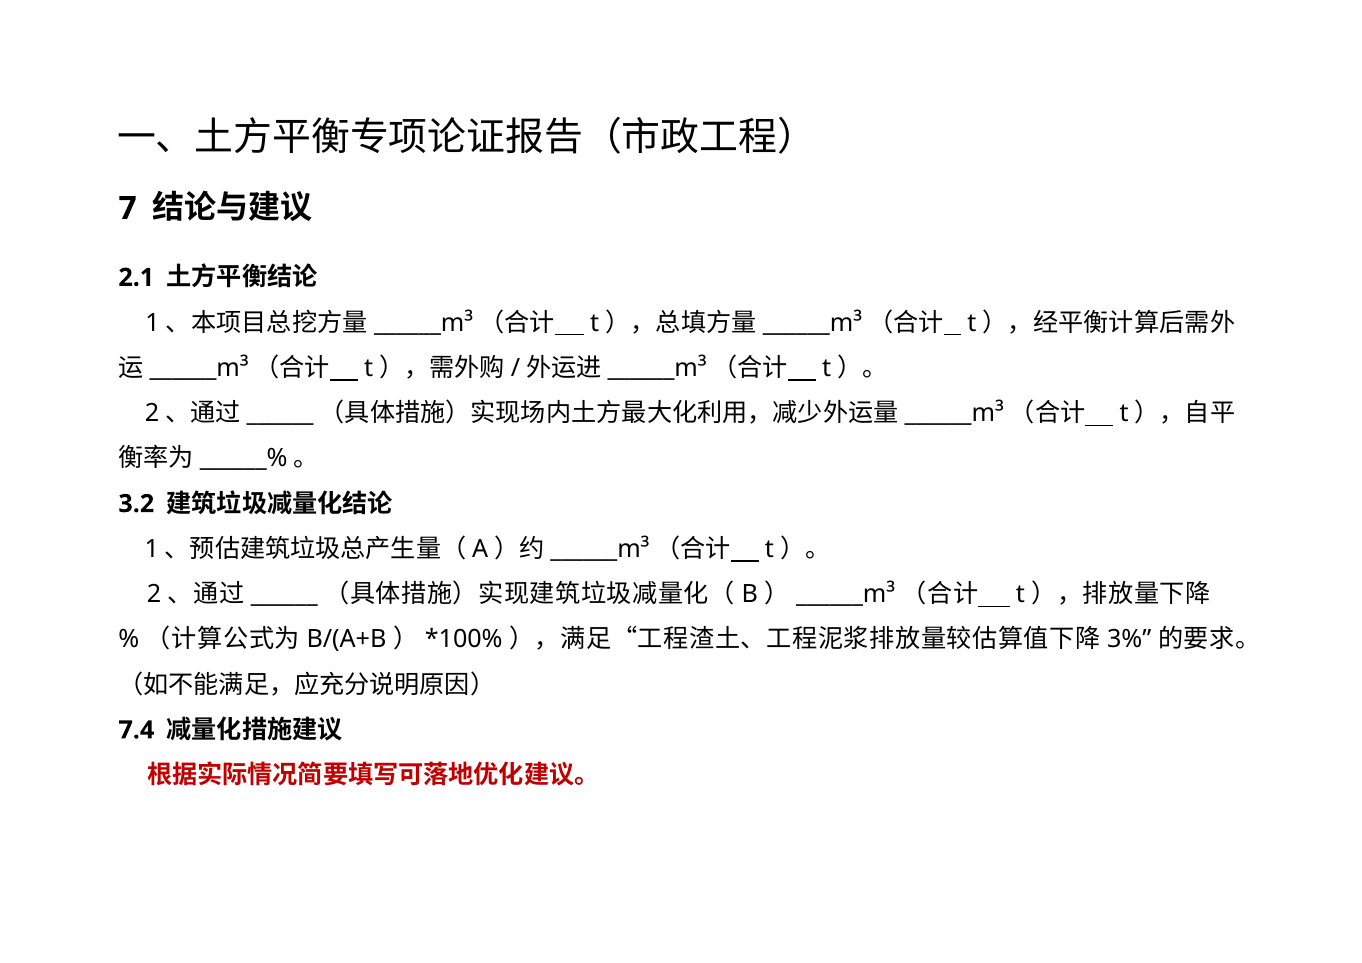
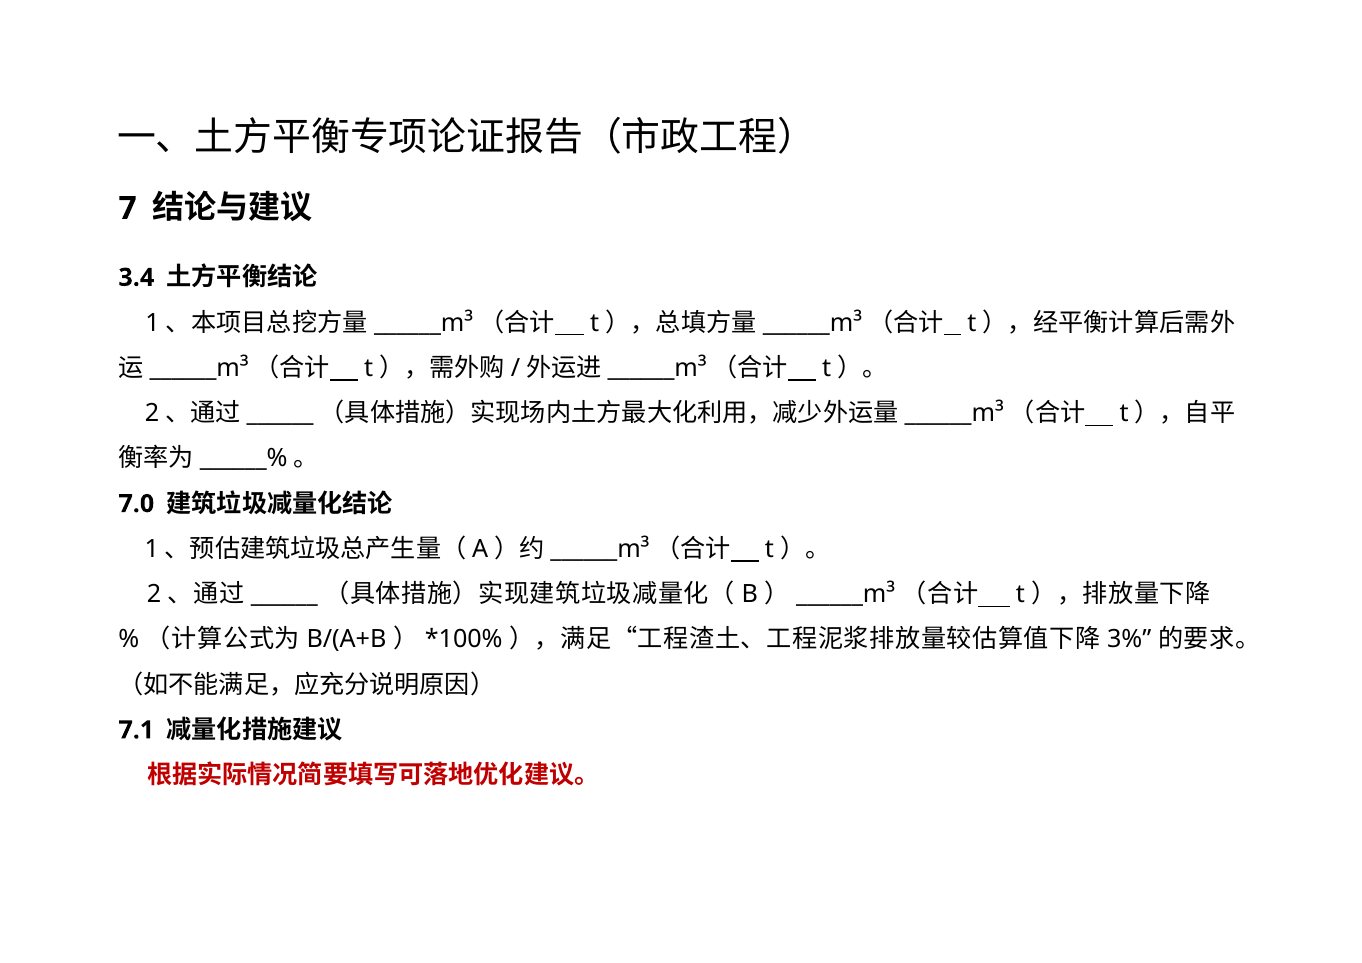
2.1: 2.1 -> 3.4 (136, 278)
3.2: 3.2 -> 7.0 (136, 504)
7.4: 7.4 -> 7.1 (136, 730)
